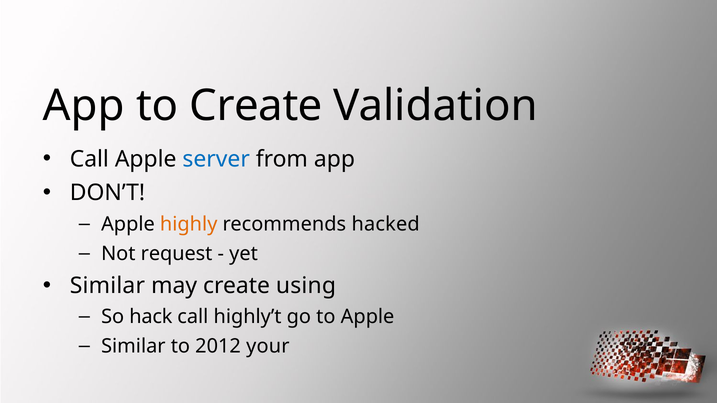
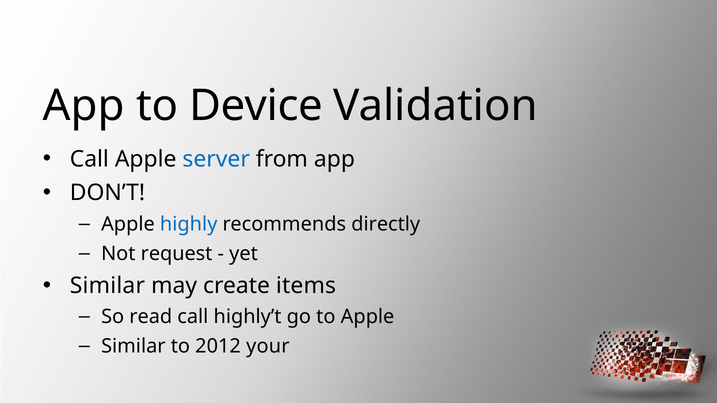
to Create: Create -> Device (256, 106)
highly colour: orange -> blue (189, 224)
hacked: hacked -> directly (386, 224)
using: using -> items (306, 286)
hack: hack -> read (151, 317)
